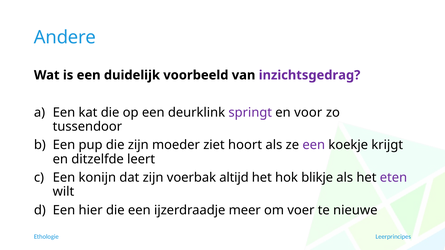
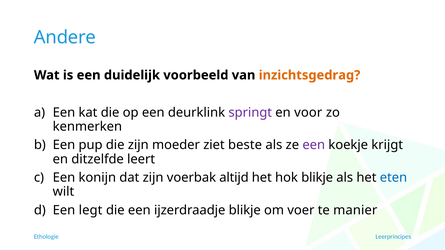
inzichtsgedrag colour: purple -> orange (310, 75)
tussendoor: tussendoor -> kenmerken (87, 127)
hoort: hoort -> beste (245, 145)
eten colour: purple -> blue (393, 178)
hier: hier -> legt (91, 211)
ijzerdraadje meer: meer -> blikje (245, 211)
nieuwe: nieuwe -> manier (355, 211)
